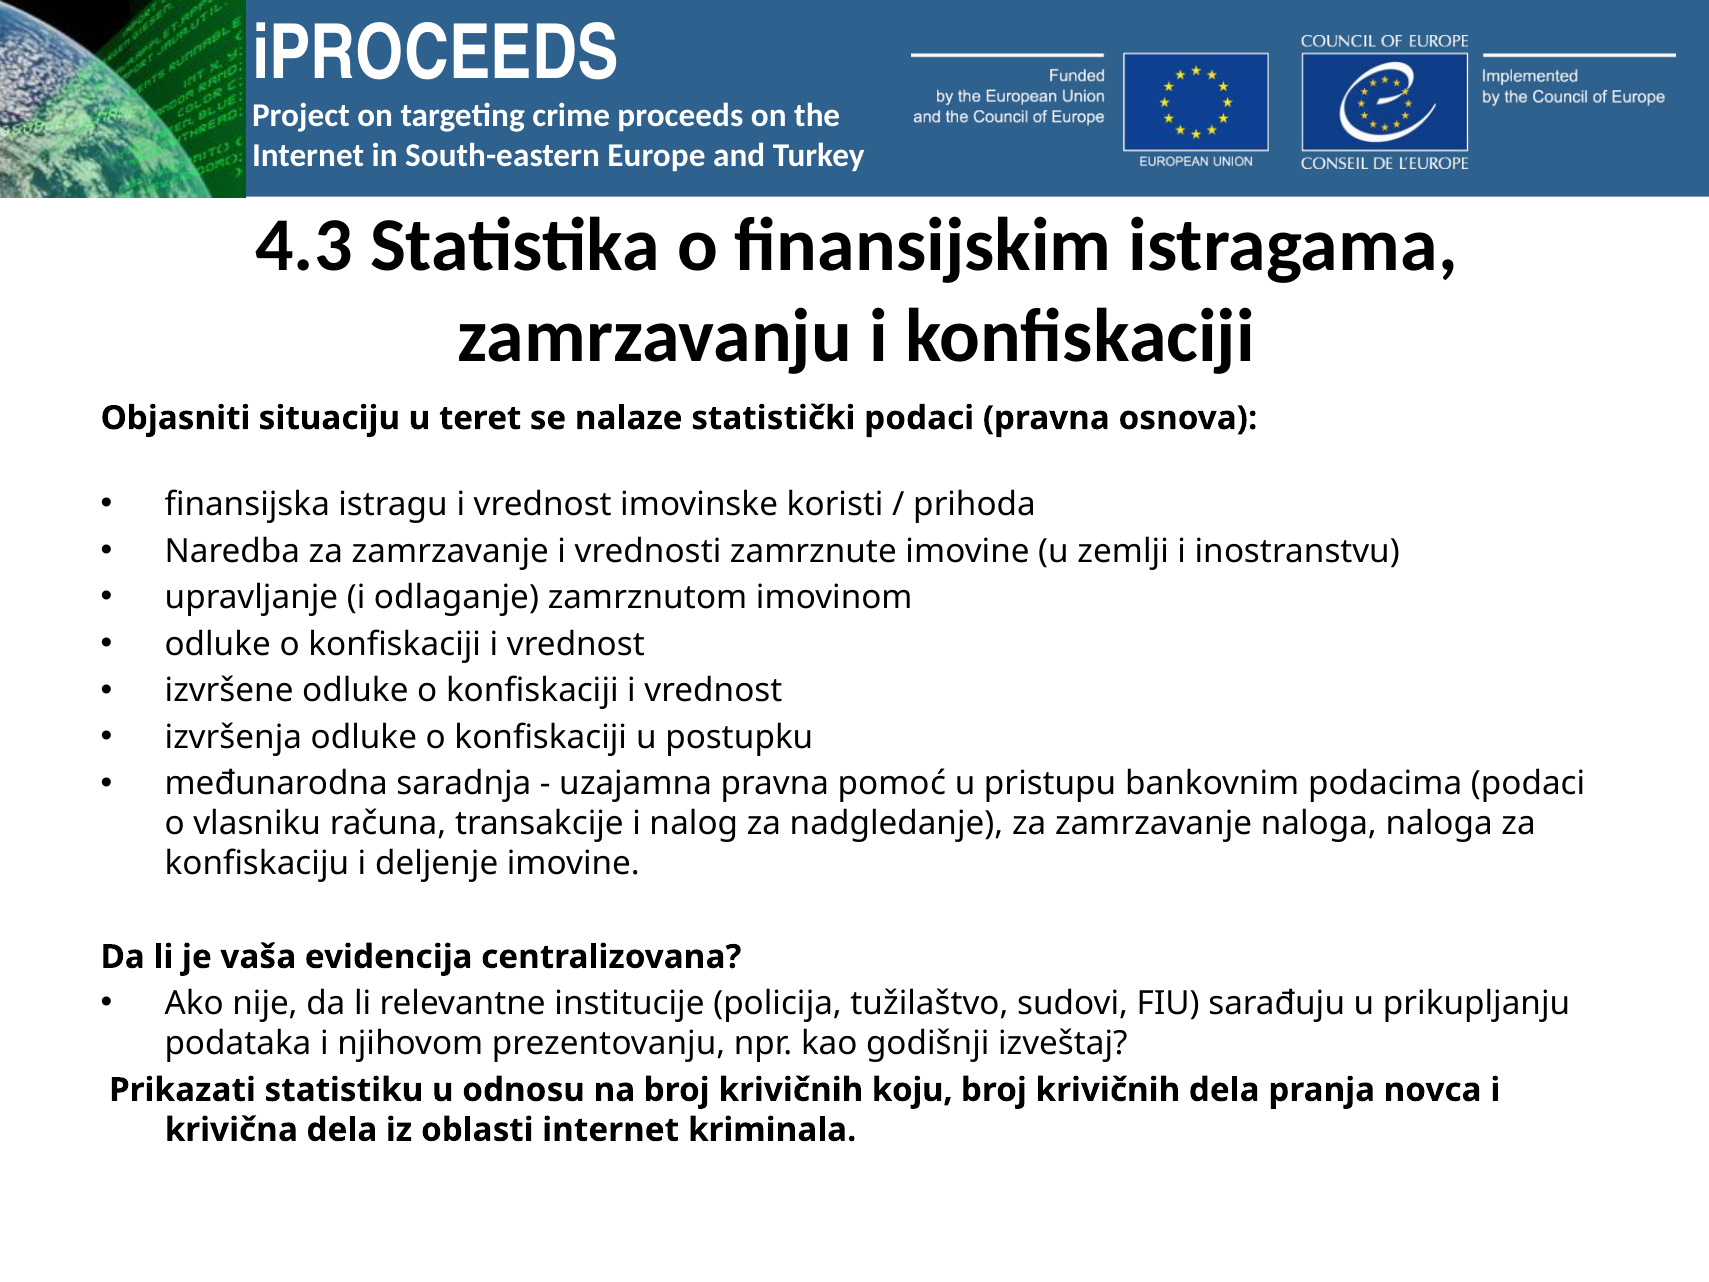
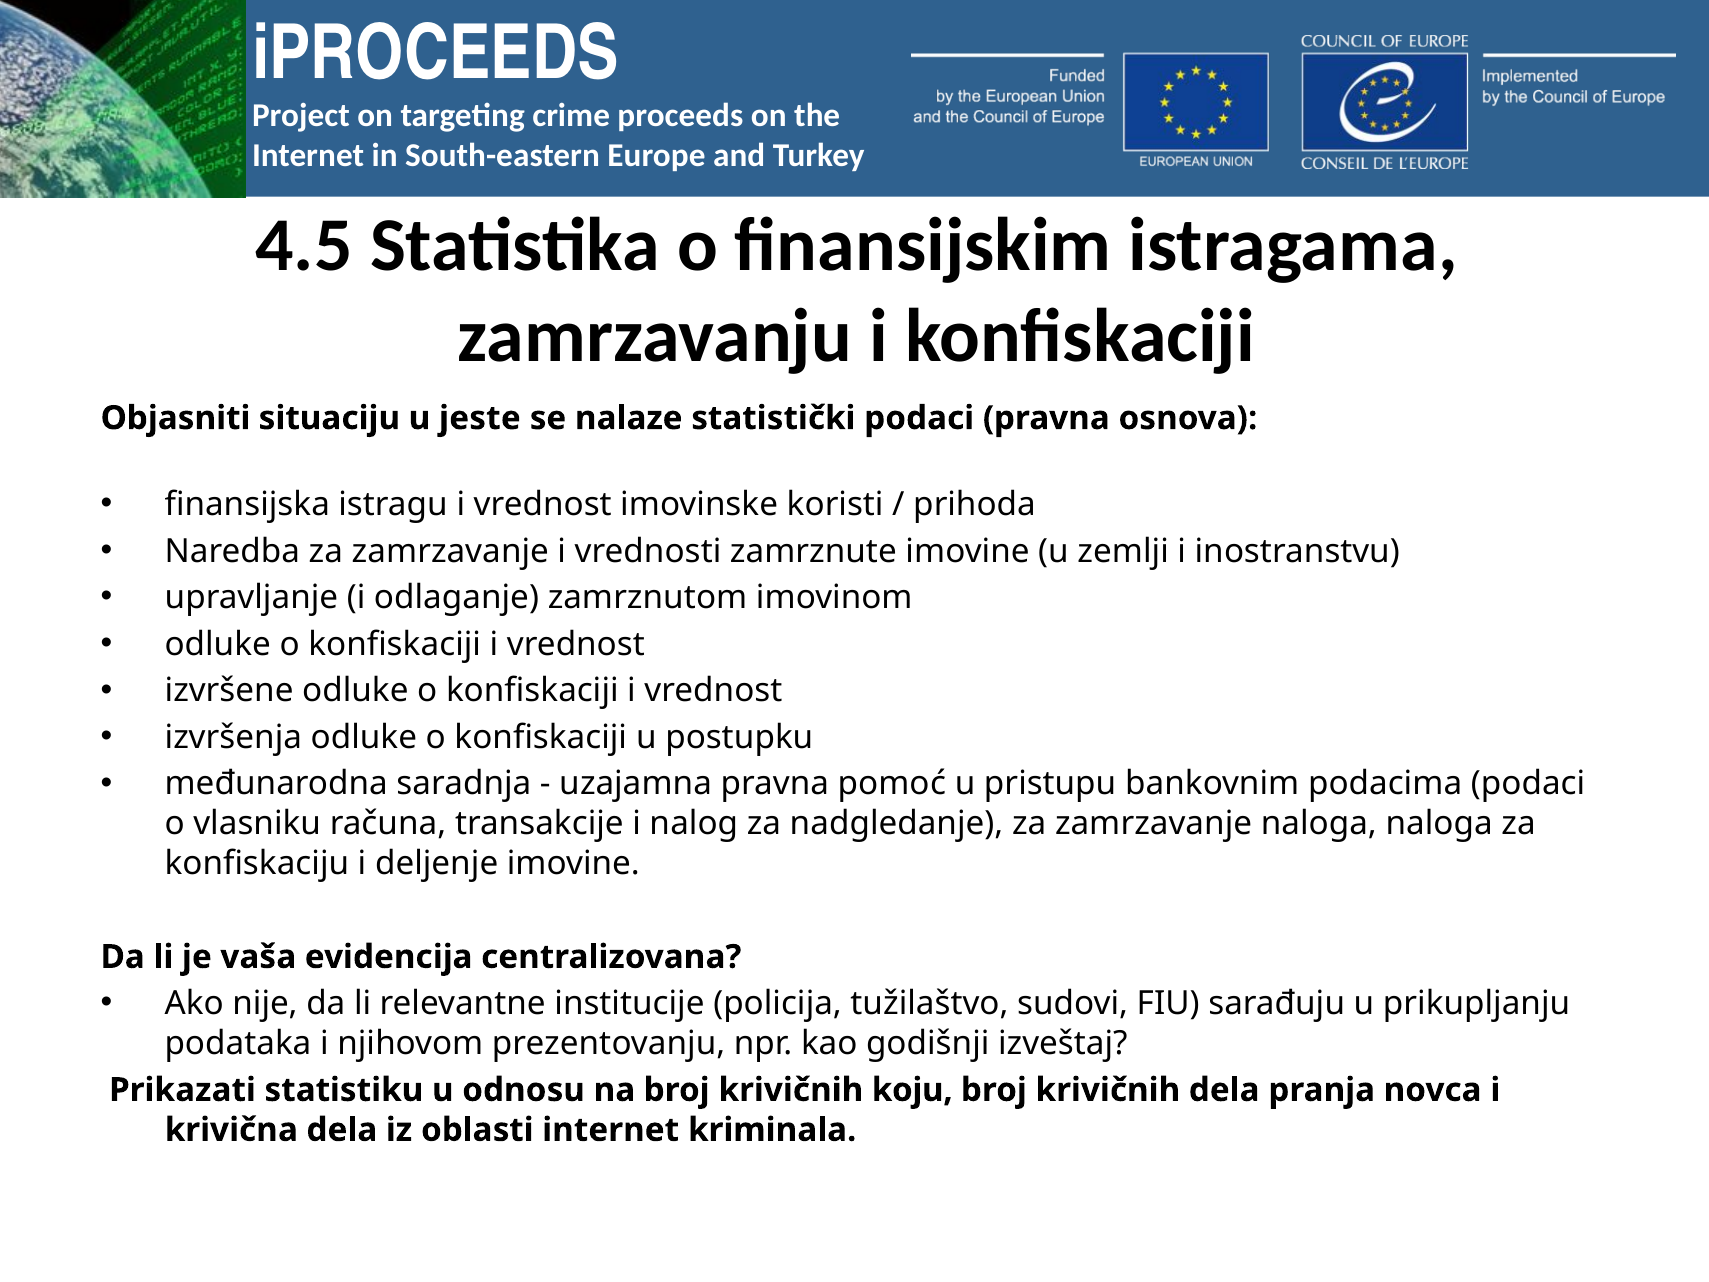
4.3: 4.3 -> 4.5 (304, 245)
teret: teret -> jeste (480, 418)
